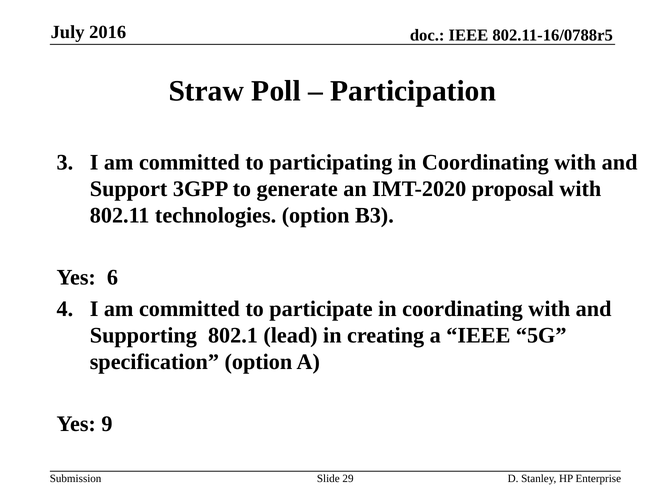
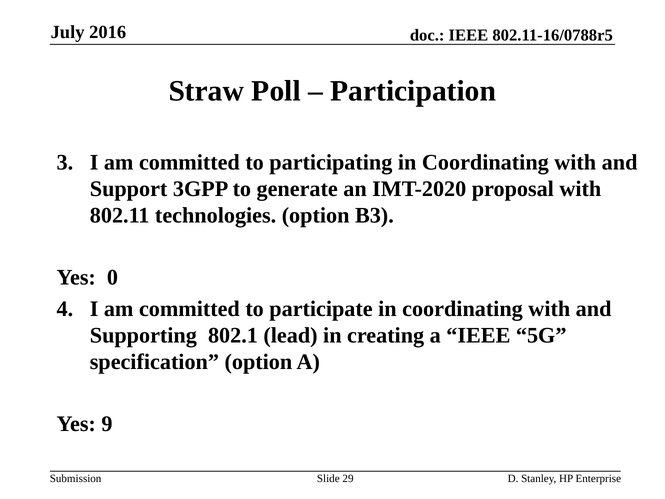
6: 6 -> 0 (112, 278)
